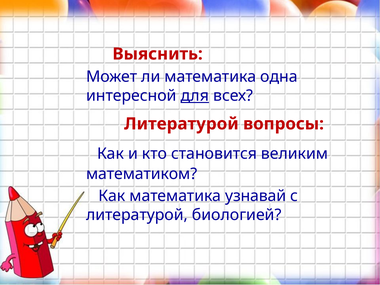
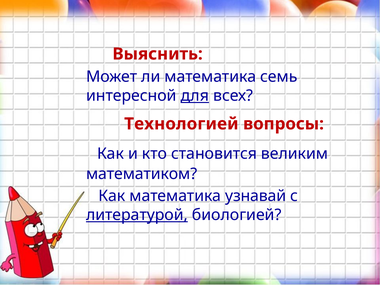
одна: одна -> семь (279, 77)
Литературой: Литературой -> Технологией (181, 124)
литературой underline: none -> present (137, 215)
